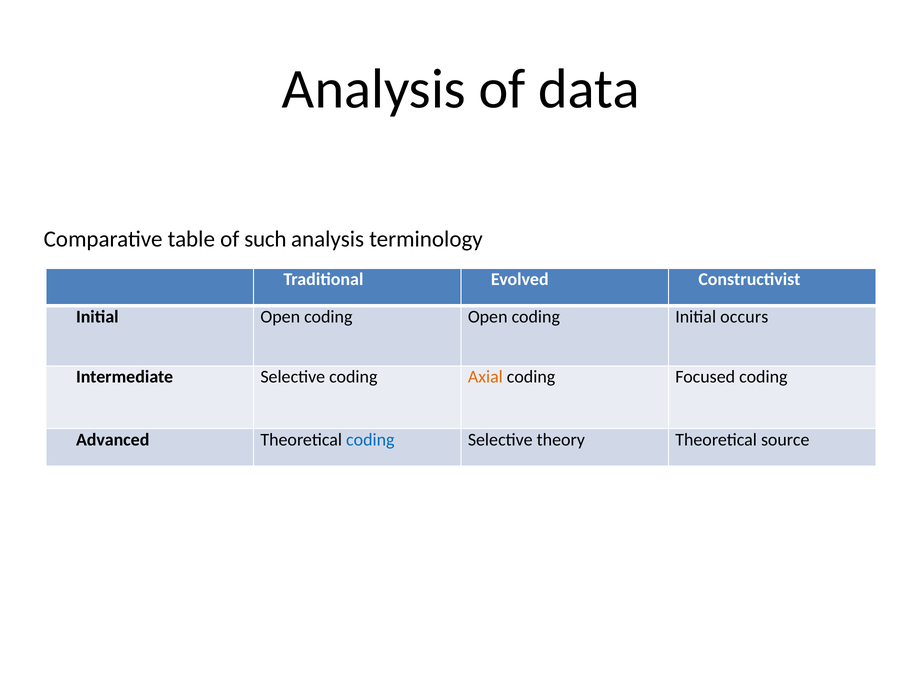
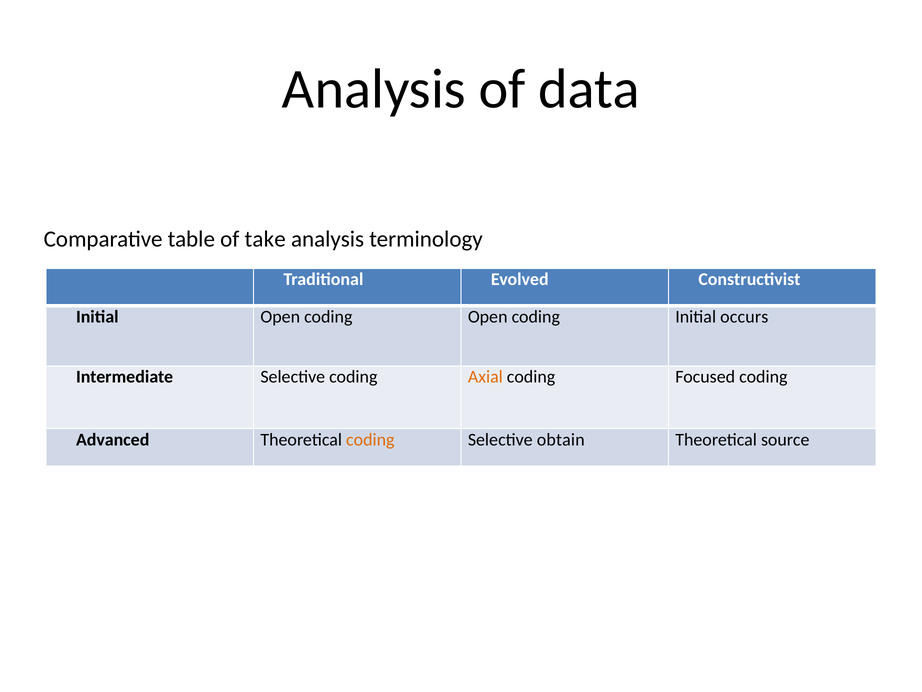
such: such -> take (265, 239)
coding colour: blue -> orange (370, 439)
theory: theory -> obtain (561, 439)
